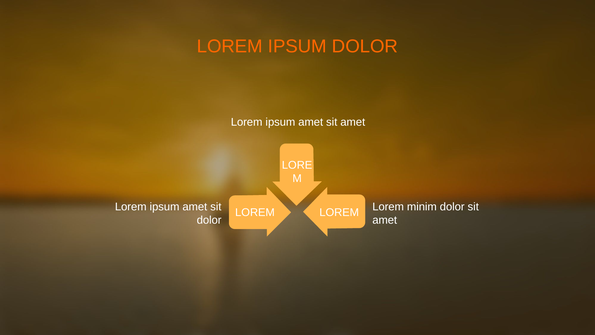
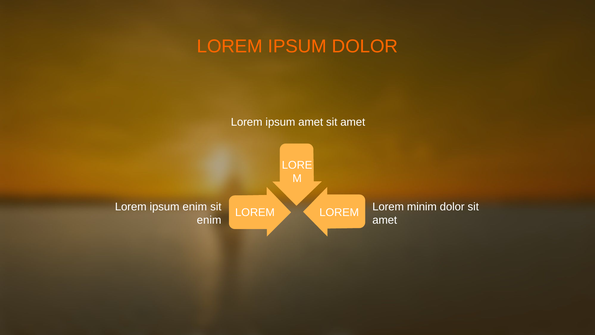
amet: amet -> enim (195, 207)
dolor: dolor -> enim (209, 220)
